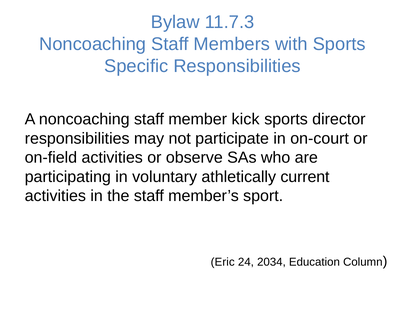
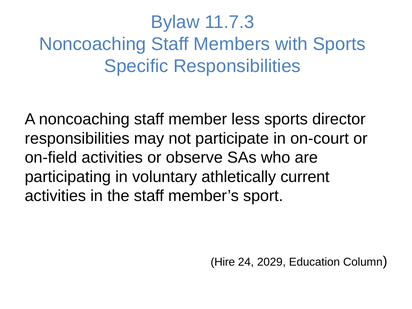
kick: kick -> less (246, 119)
Eric: Eric -> Hire (223, 262)
2034: 2034 -> 2029 (271, 262)
